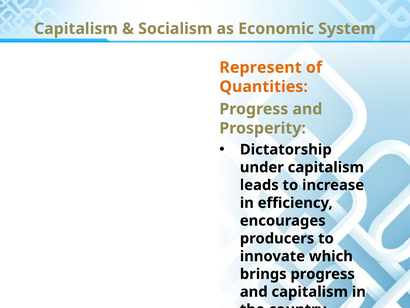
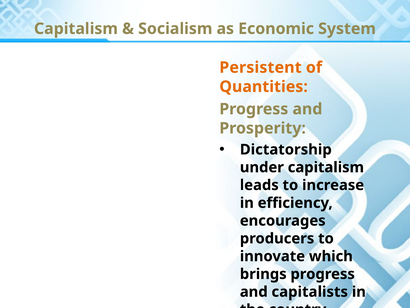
Represent: Represent -> Persistent (260, 67)
and capitalism: capitalism -> capitalists (310, 291)
